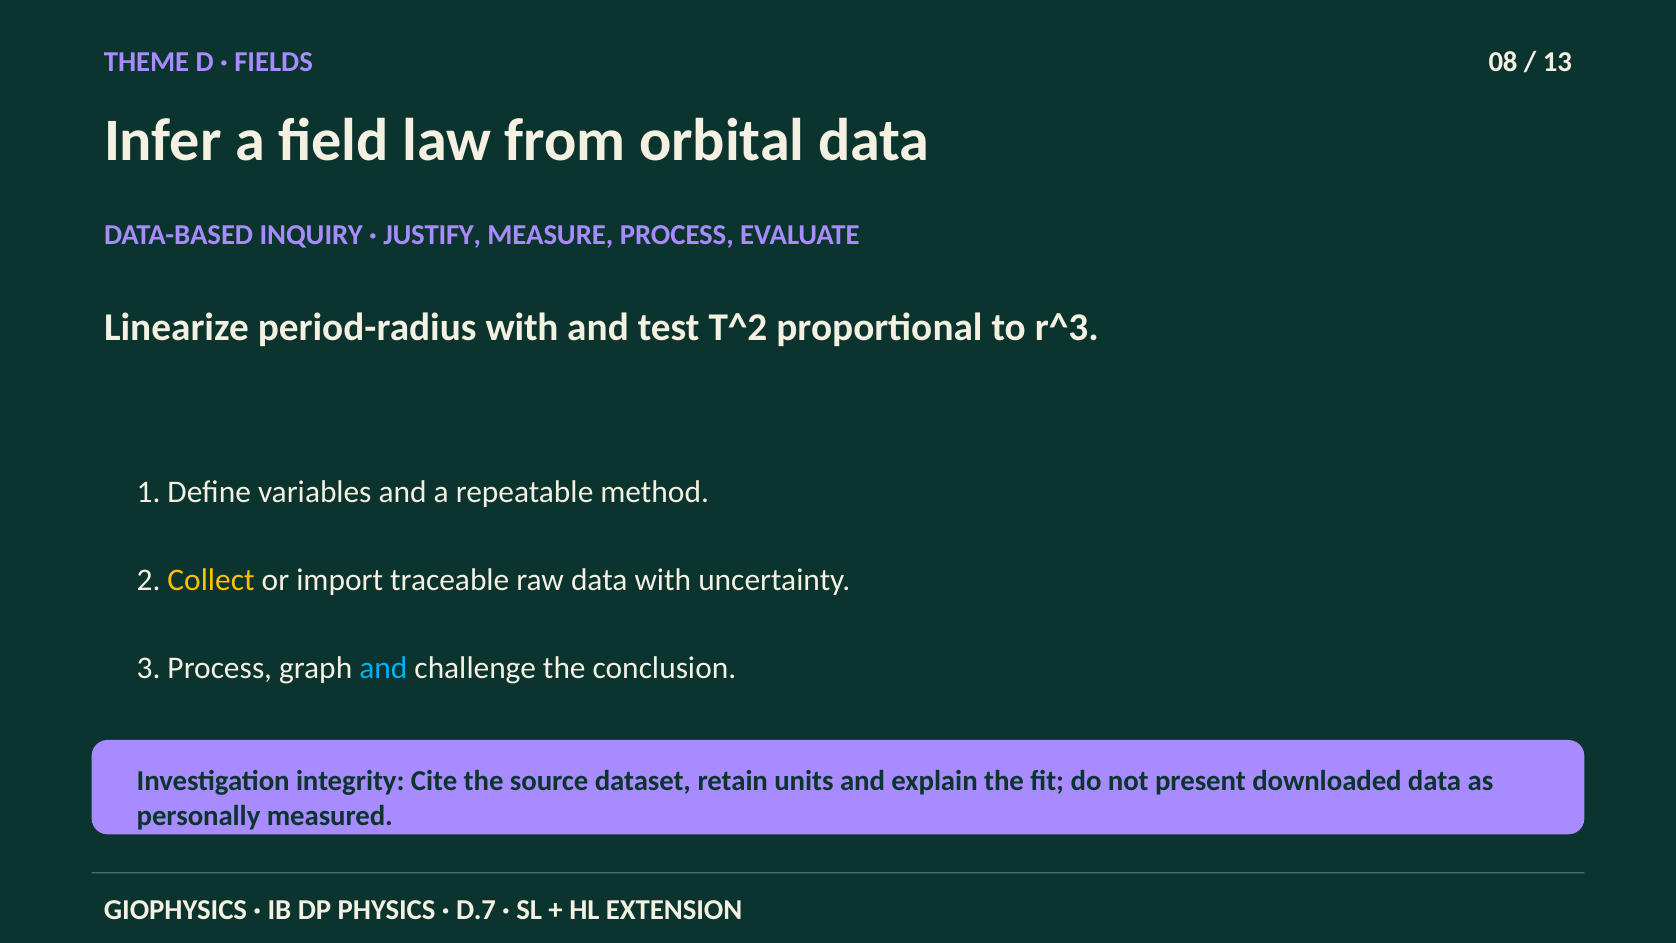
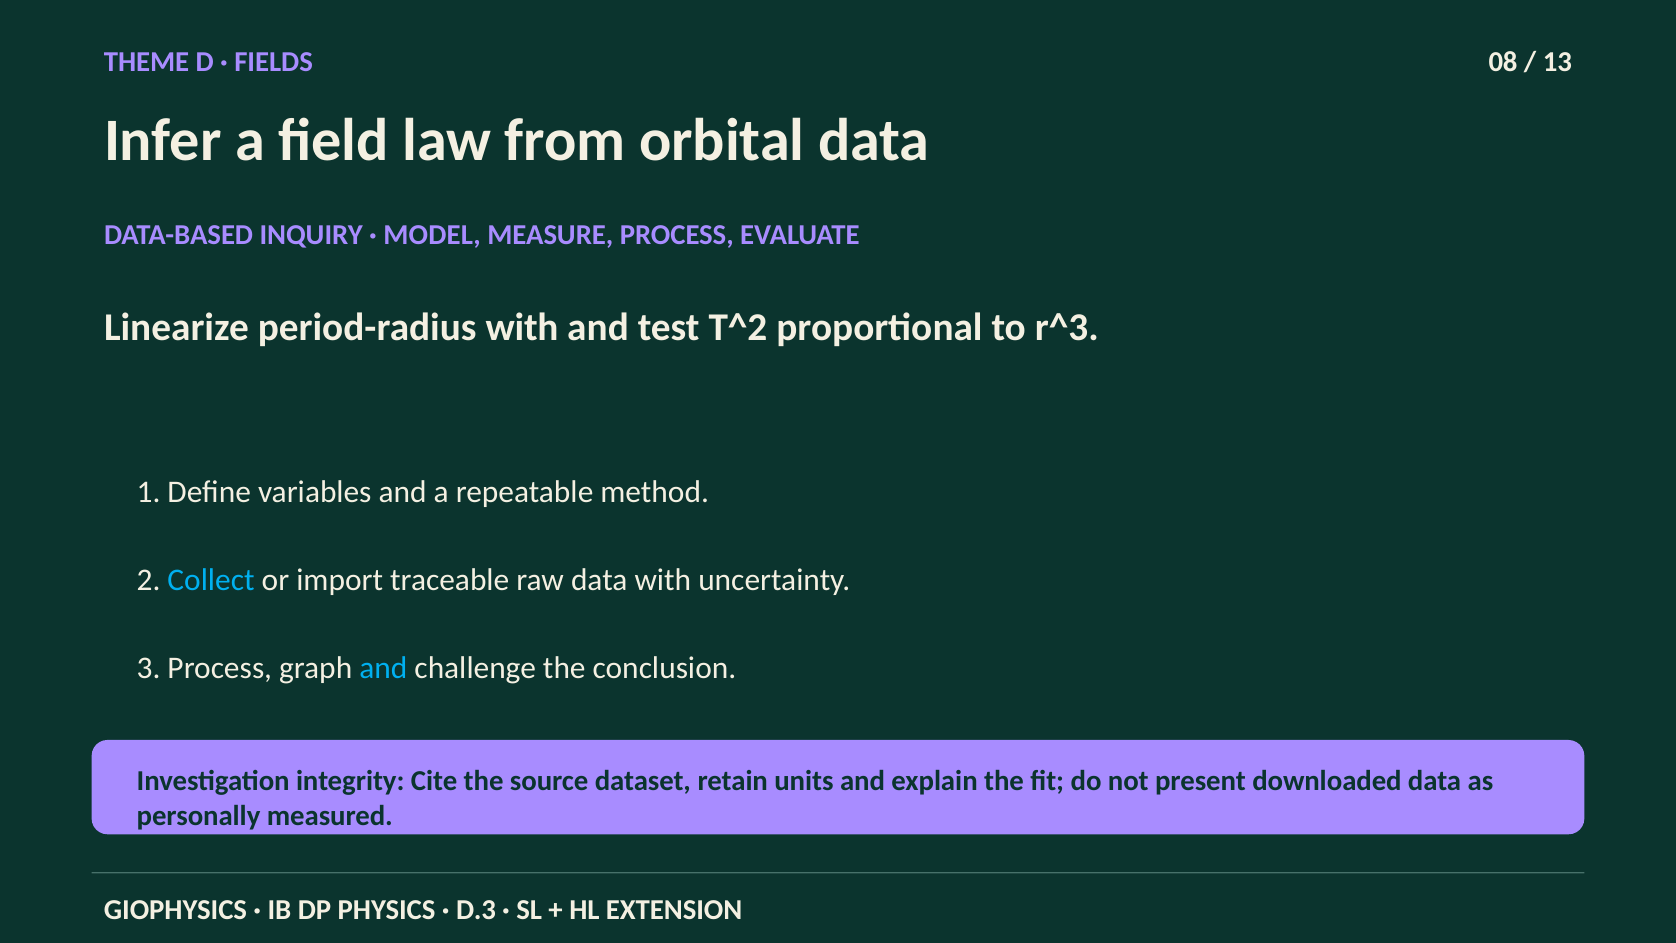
JUSTIFY: JUSTIFY -> MODEL (432, 235)
Collect colour: yellow -> light blue (211, 580)
D.7: D.7 -> D.3 (476, 909)
